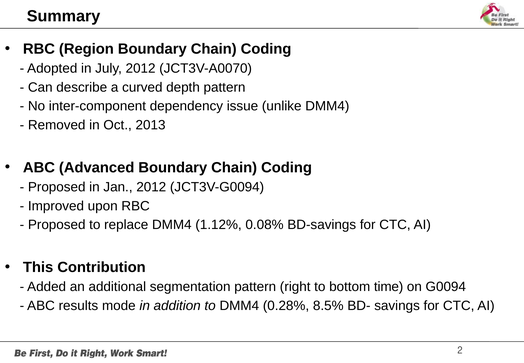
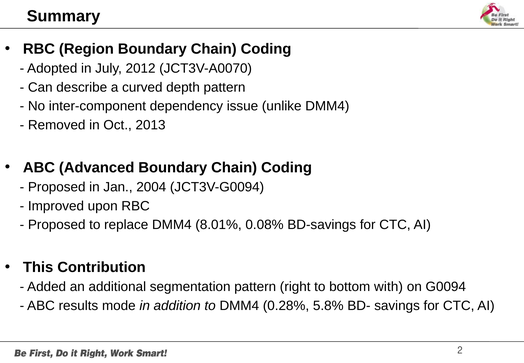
Jan 2012: 2012 -> 2004 (151, 187)
1.12%: 1.12% -> 8.01% (219, 225)
time: time -> with (389, 287)
8.5%: 8.5% -> 5.8% (328, 305)
